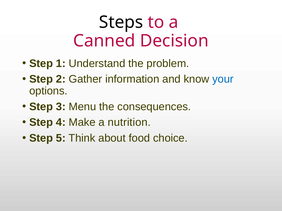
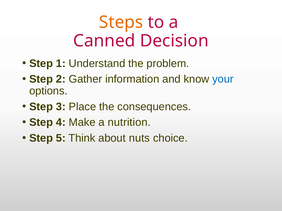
Steps colour: black -> orange (121, 22)
Menu: Menu -> Place (82, 107)
food: food -> nuts (139, 138)
